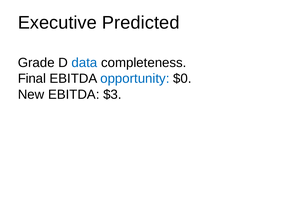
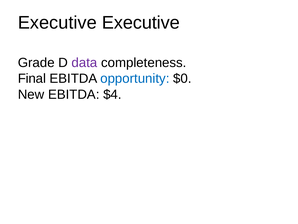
Executive Predicted: Predicted -> Executive (141, 23)
data colour: blue -> purple (84, 62)
$3: $3 -> $4 (112, 94)
